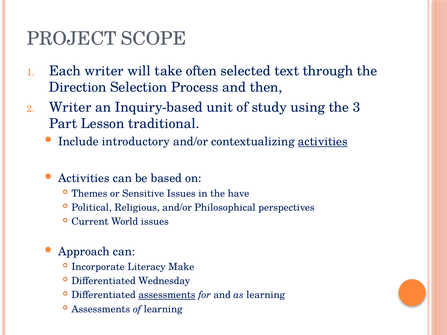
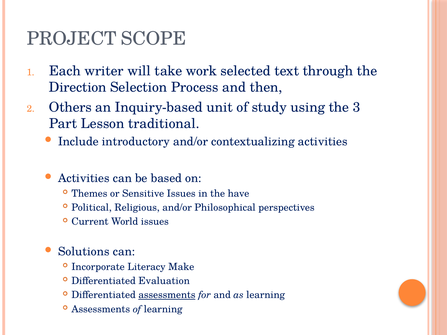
often: often -> work (201, 71)
Writer: Writer -> Others (70, 107)
activities underline: present -> none (323, 142)
Approach: Approach -> Solutions (84, 252)
Wednesday: Wednesday -> Evaluation (164, 281)
